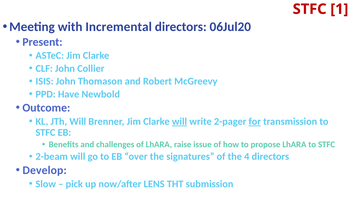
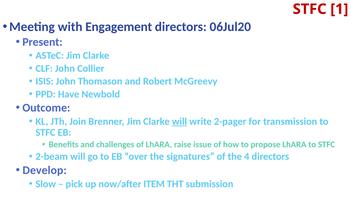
Incremental: Incremental -> Engagement (119, 27)
JTh Will: Will -> Join (78, 122)
for underline: present -> none (255, 122)
LENS: LENS -> ITEM (154, 184)
